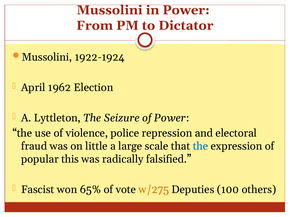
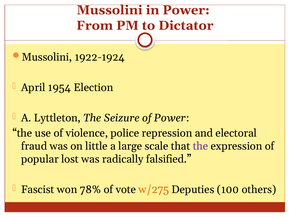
1962: 1962 -> 1954 (59, 88)
the colour: blue -> purple (200, 146)
this: this -> lost (70, 159)
65%: 65% -> 78% (90, 190)
